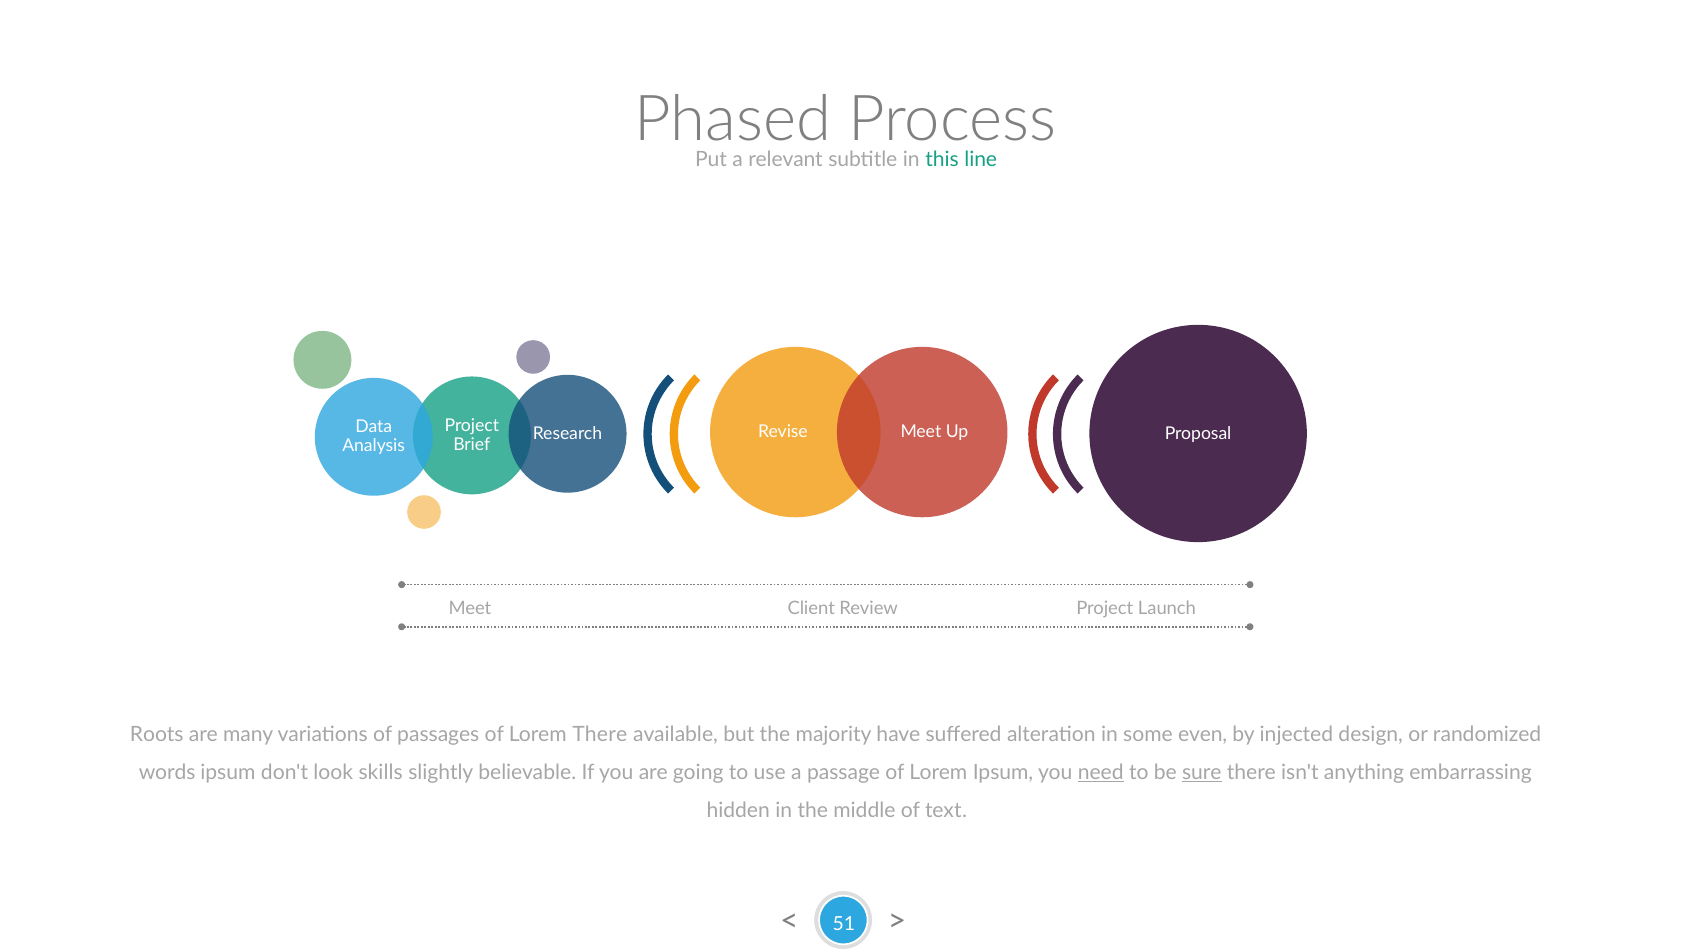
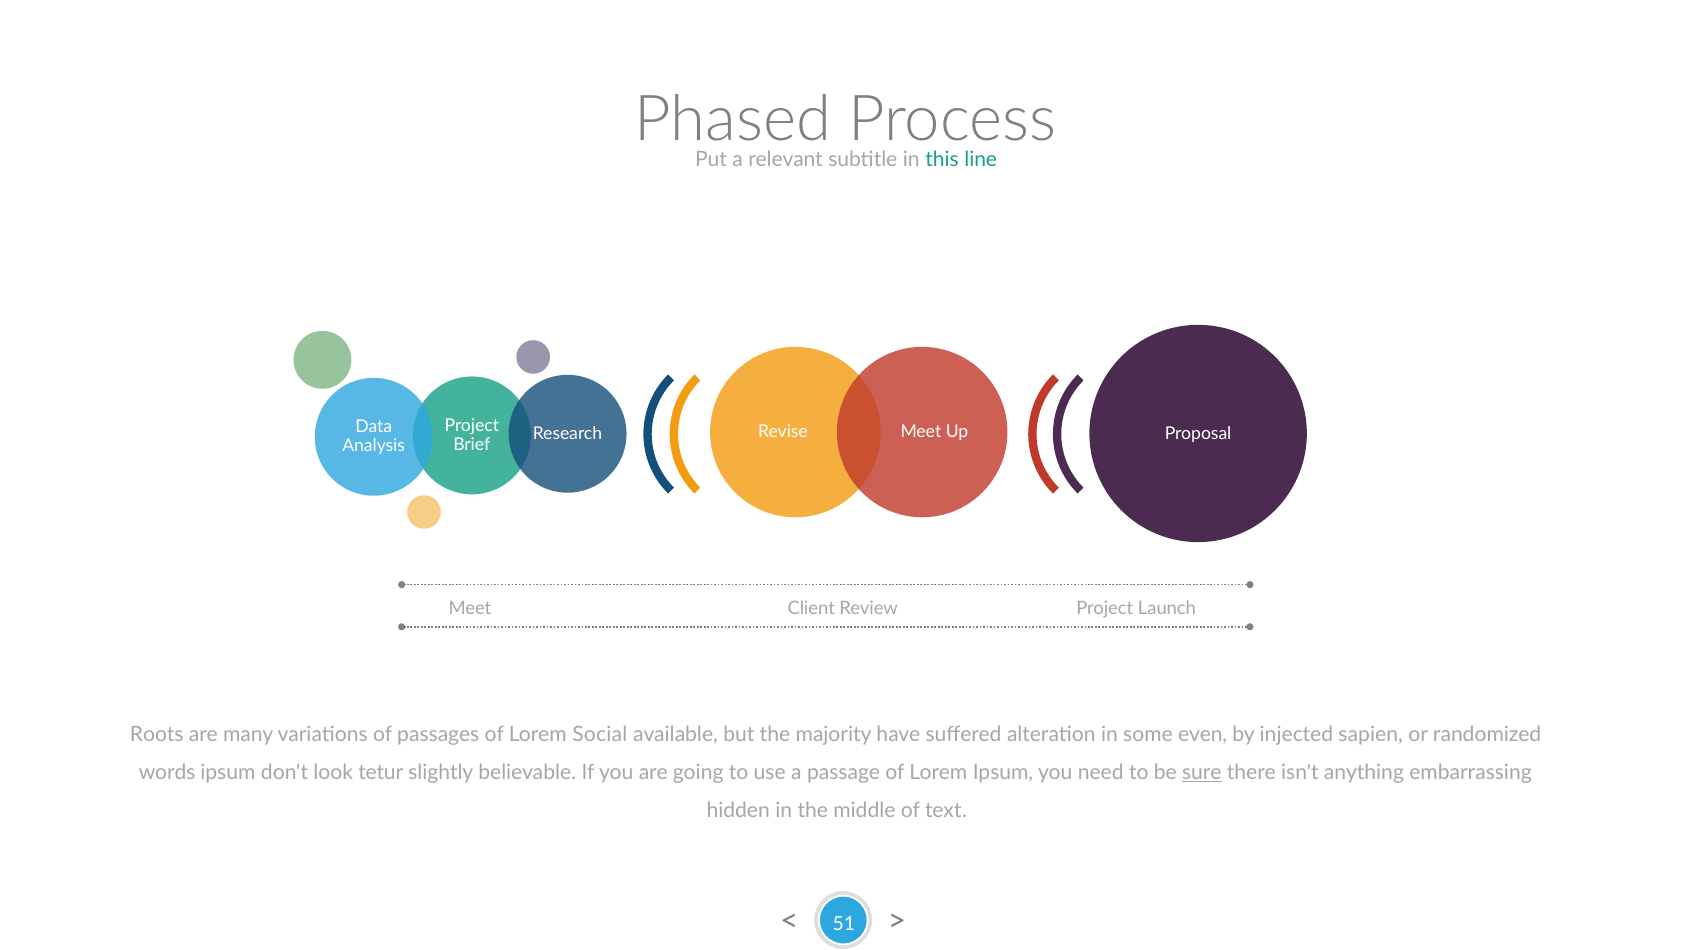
Lorem There: There -> Social (600, 735)
design: design -> sapien (1371, 735)
skills: skills -> tetur (381, 773)
need underline: present -> none (1101, 773)
